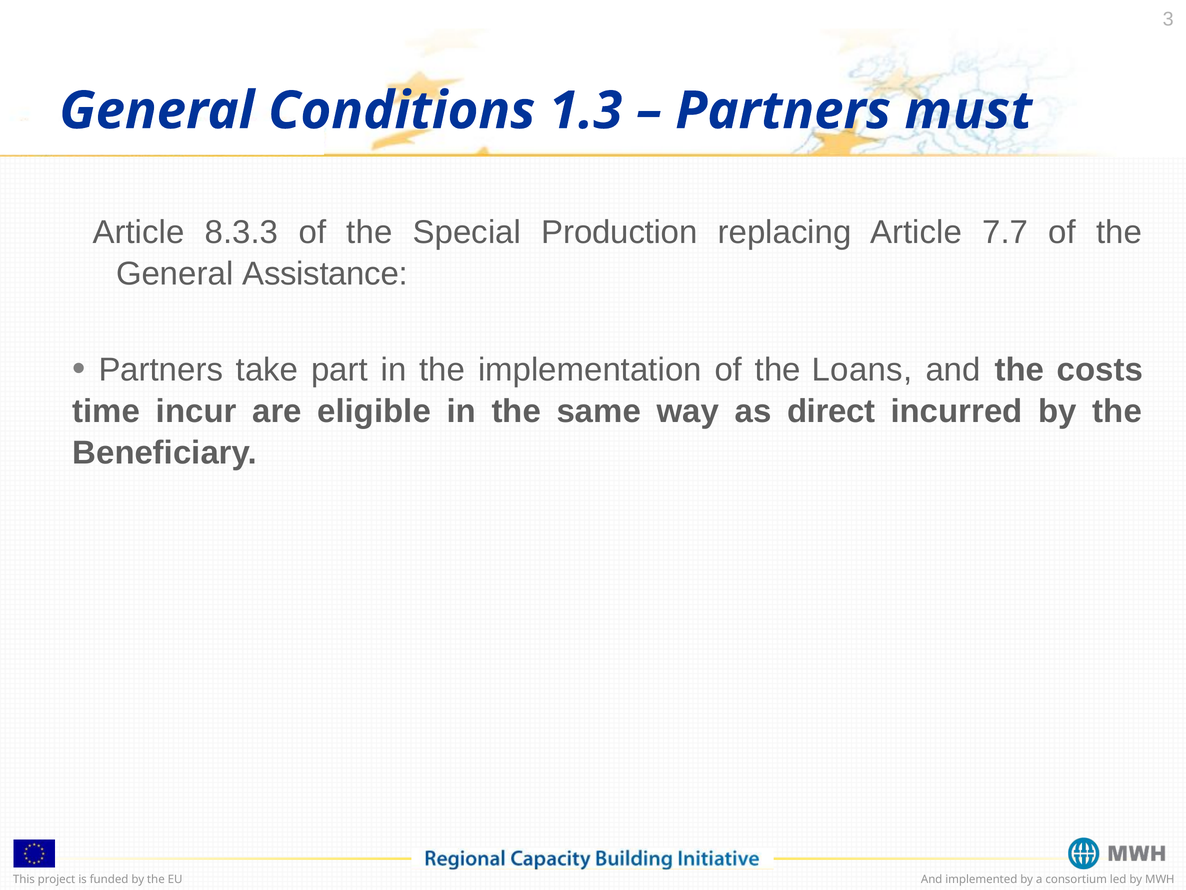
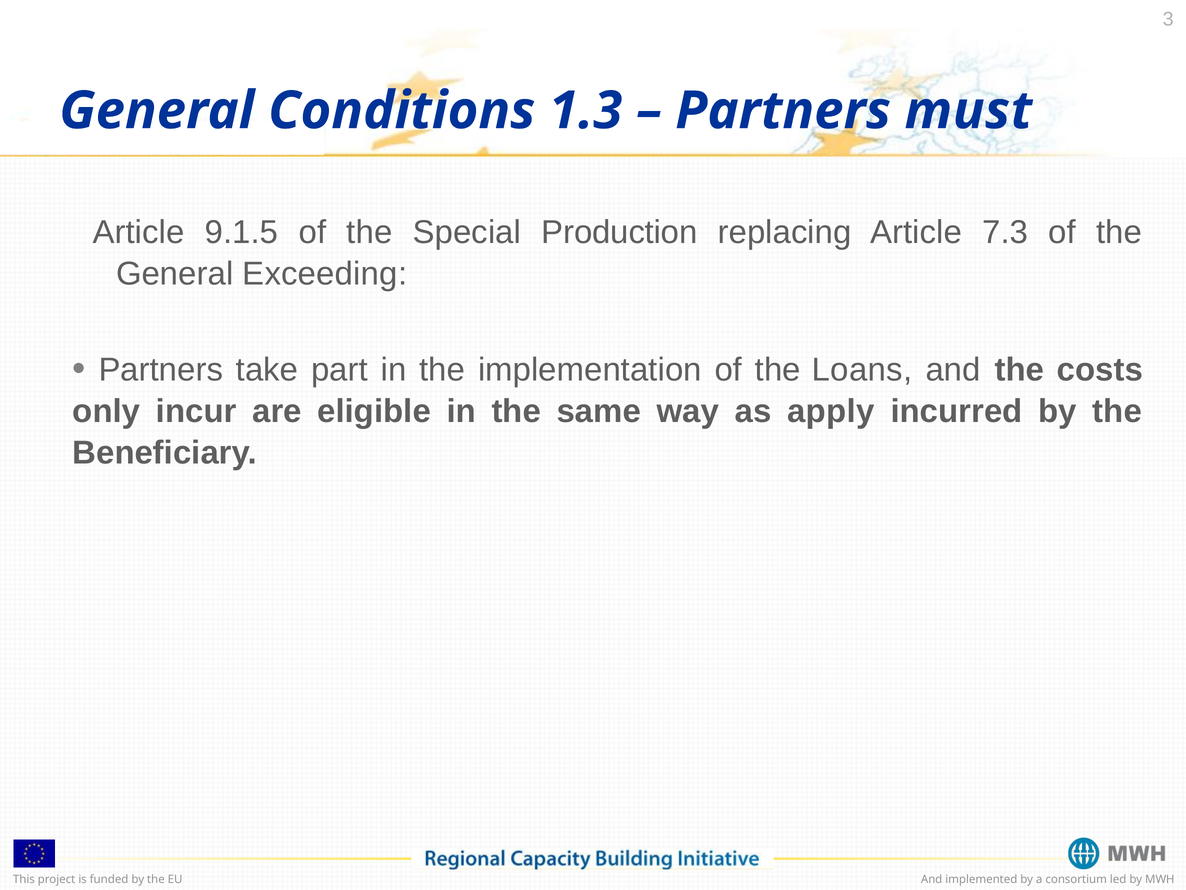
8.3.3: 8.3.3 -> 9.1.5 (241, 232)
7.7: 7.7 -> 7.3 (1005, 232)
Assistance: Assistance -> Exceeding (325, 274)
time: time -> only (106, 411)
direct: direct -> apply (831, 411)
